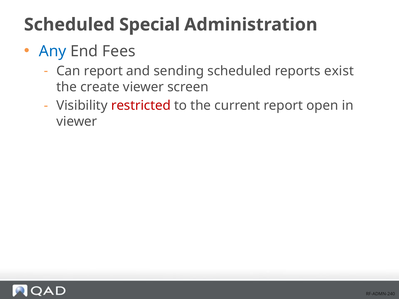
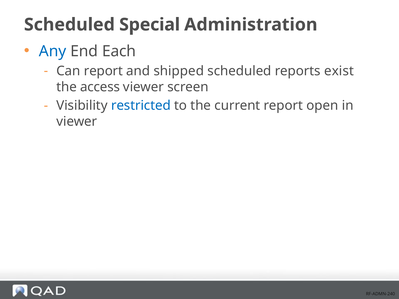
Fees: Fees -> Each (119, 51)
sending: sending -> shipped (179, 71)
create: create -> access (100, 87)
restricted colour: red -> blue (141, 106)
